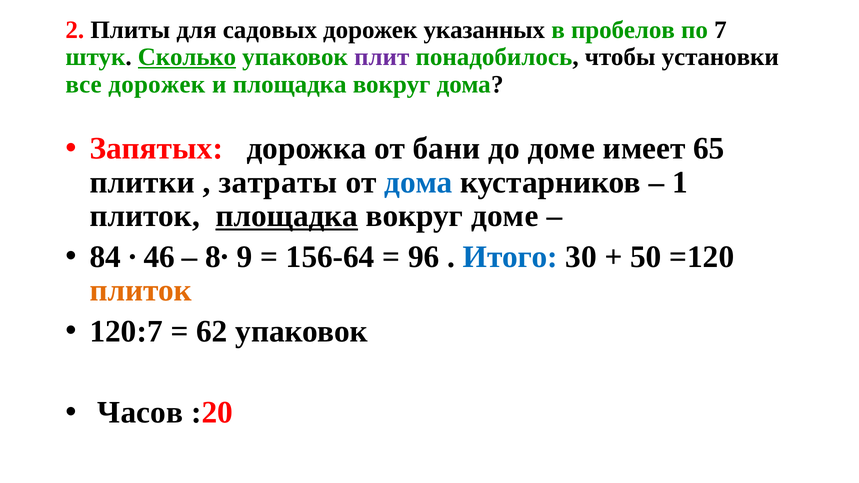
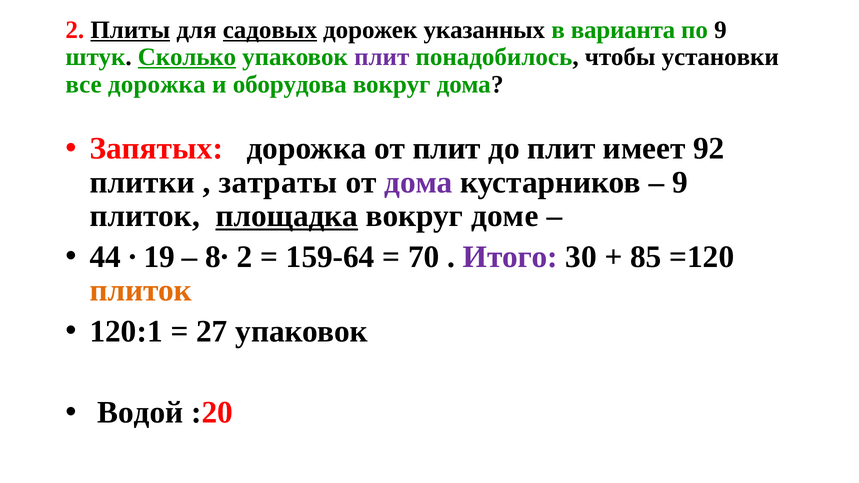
Плиты underline: none -> present (130, 30)
садовых underline: none -> present (270, 30)
пробелов: пробелов -> варианта (623, 30)
по 7: 7 -> 9 (721, 30)
все дорожек: дорожек -> дорожка (157, 84)
и площадка: площадка -> оборудова (290, 84)
от бани: бани -> плит (447, 149)
до доме: доме -> плит (562, 149)
65: 65 -> 92 (709, 149)
дома colour: blue -> purple (418, 182)
1: 1 -> 9 (680, 182)
84: 84 -> 44 (105, 257)
46: 46 -> 19 (159, 257)
8∙ 9: 9 -> 2 (244, 257)
156-64: 156-64 -> 159-64 (330, 257)
96: 96 -> 70 (424, 257)
Итого colour: blue -> purple (510, 257)
50: 50 -> 85 (646, 257)
120:7: 120:7 -> 120:1 (126, 331)
62: 62 -> 27 (212, 331)
Часов: Часов -> Водой (140, 413)
